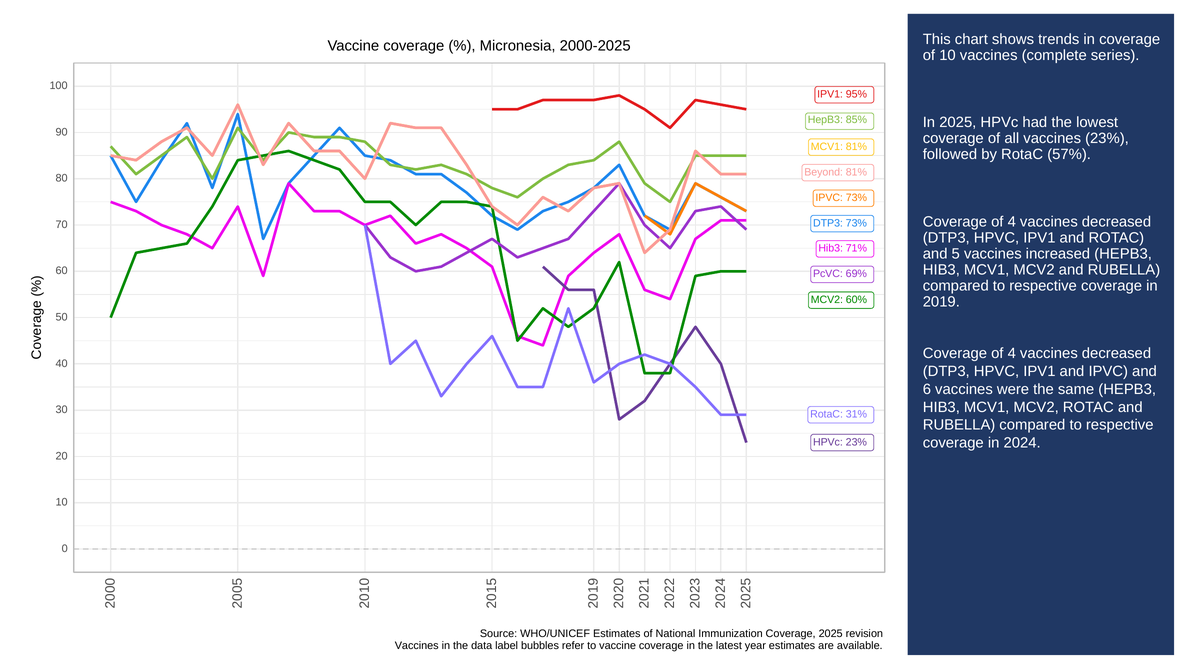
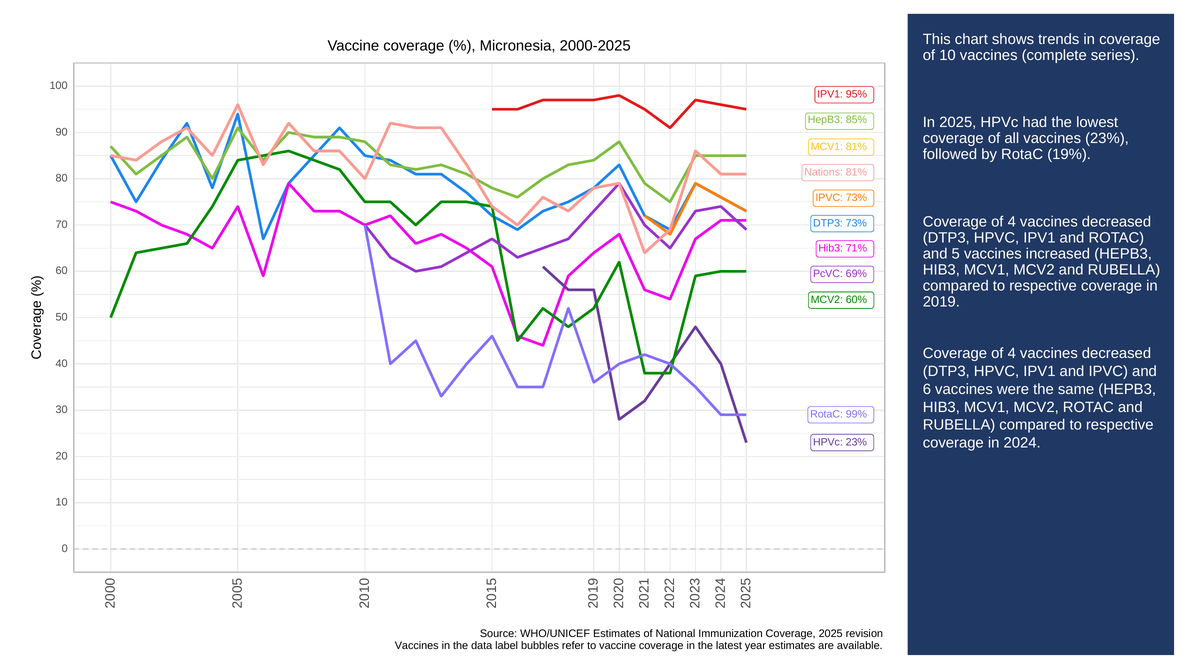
57%: 57% -> 19% (1069, 154)
Beyond: Beyond -> Nations (824, 172)
31%: 31% -> 99% (856, 414)
